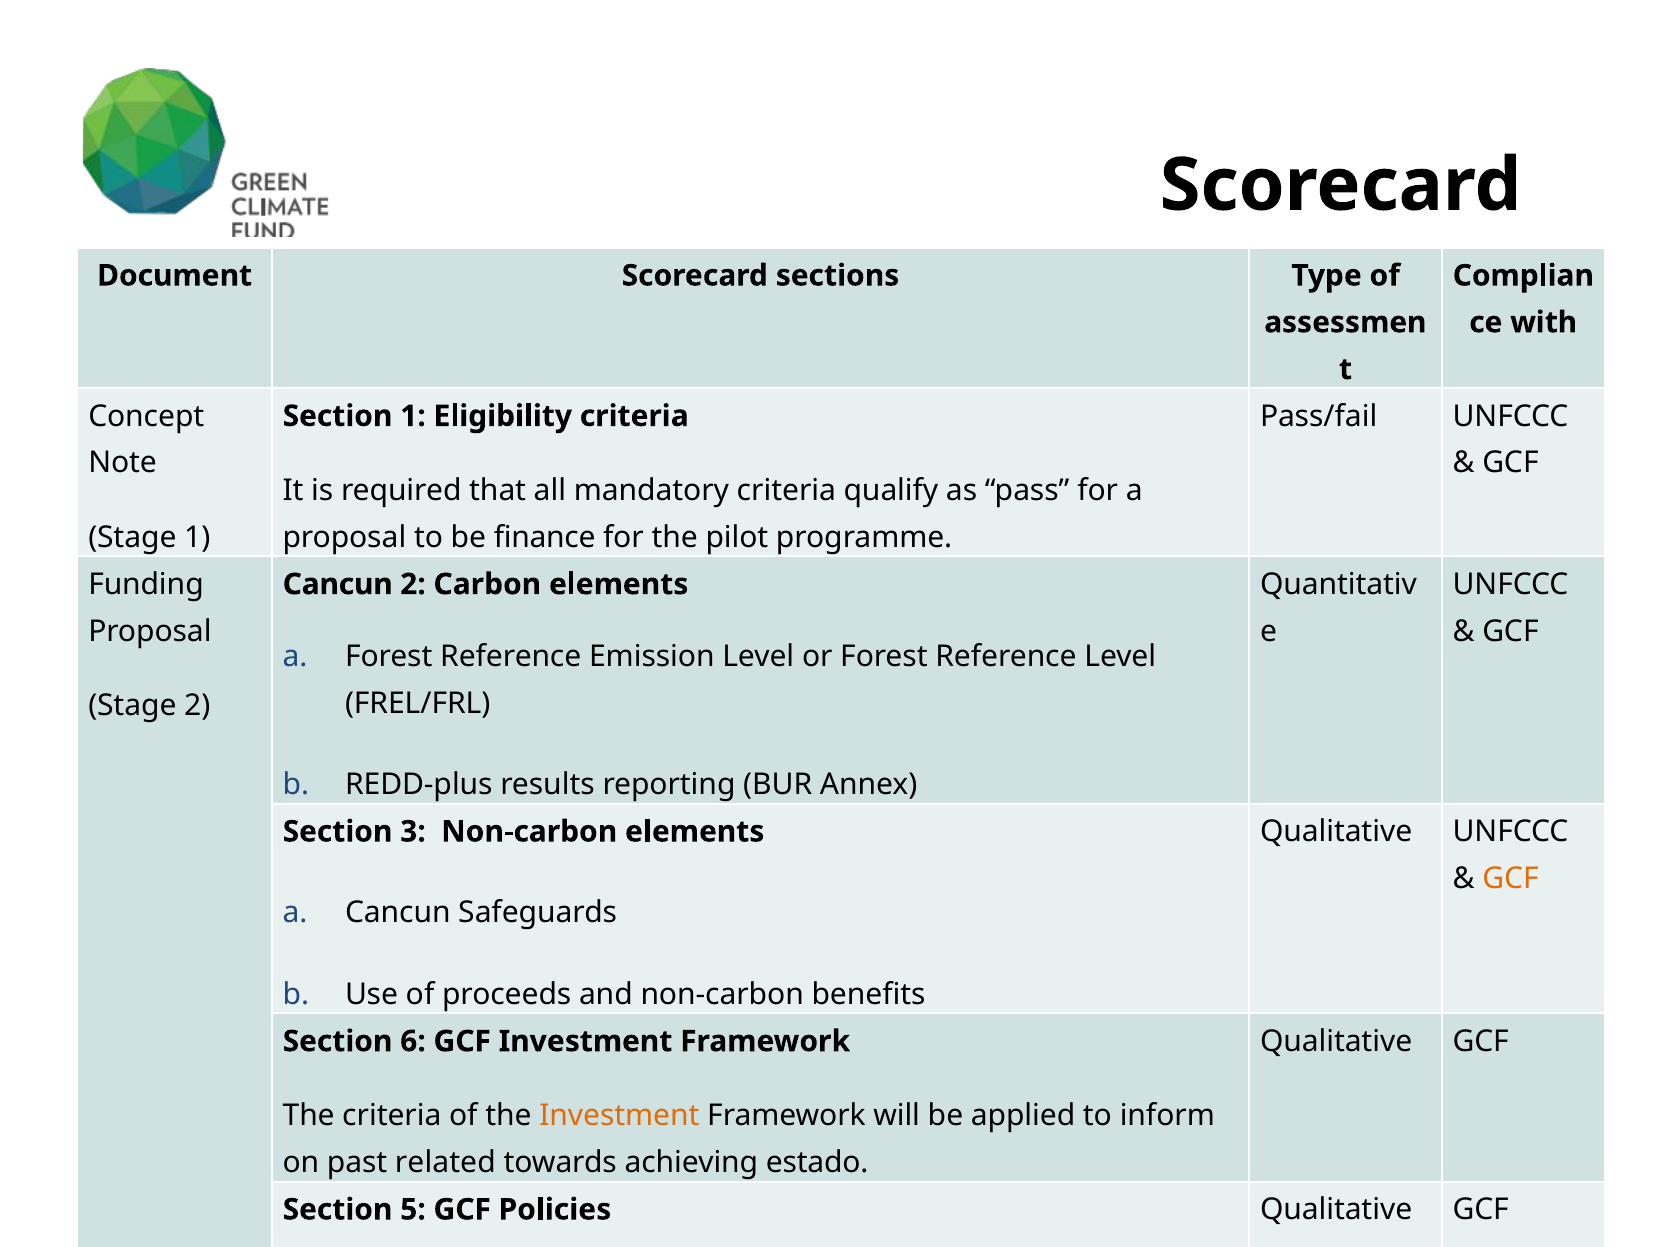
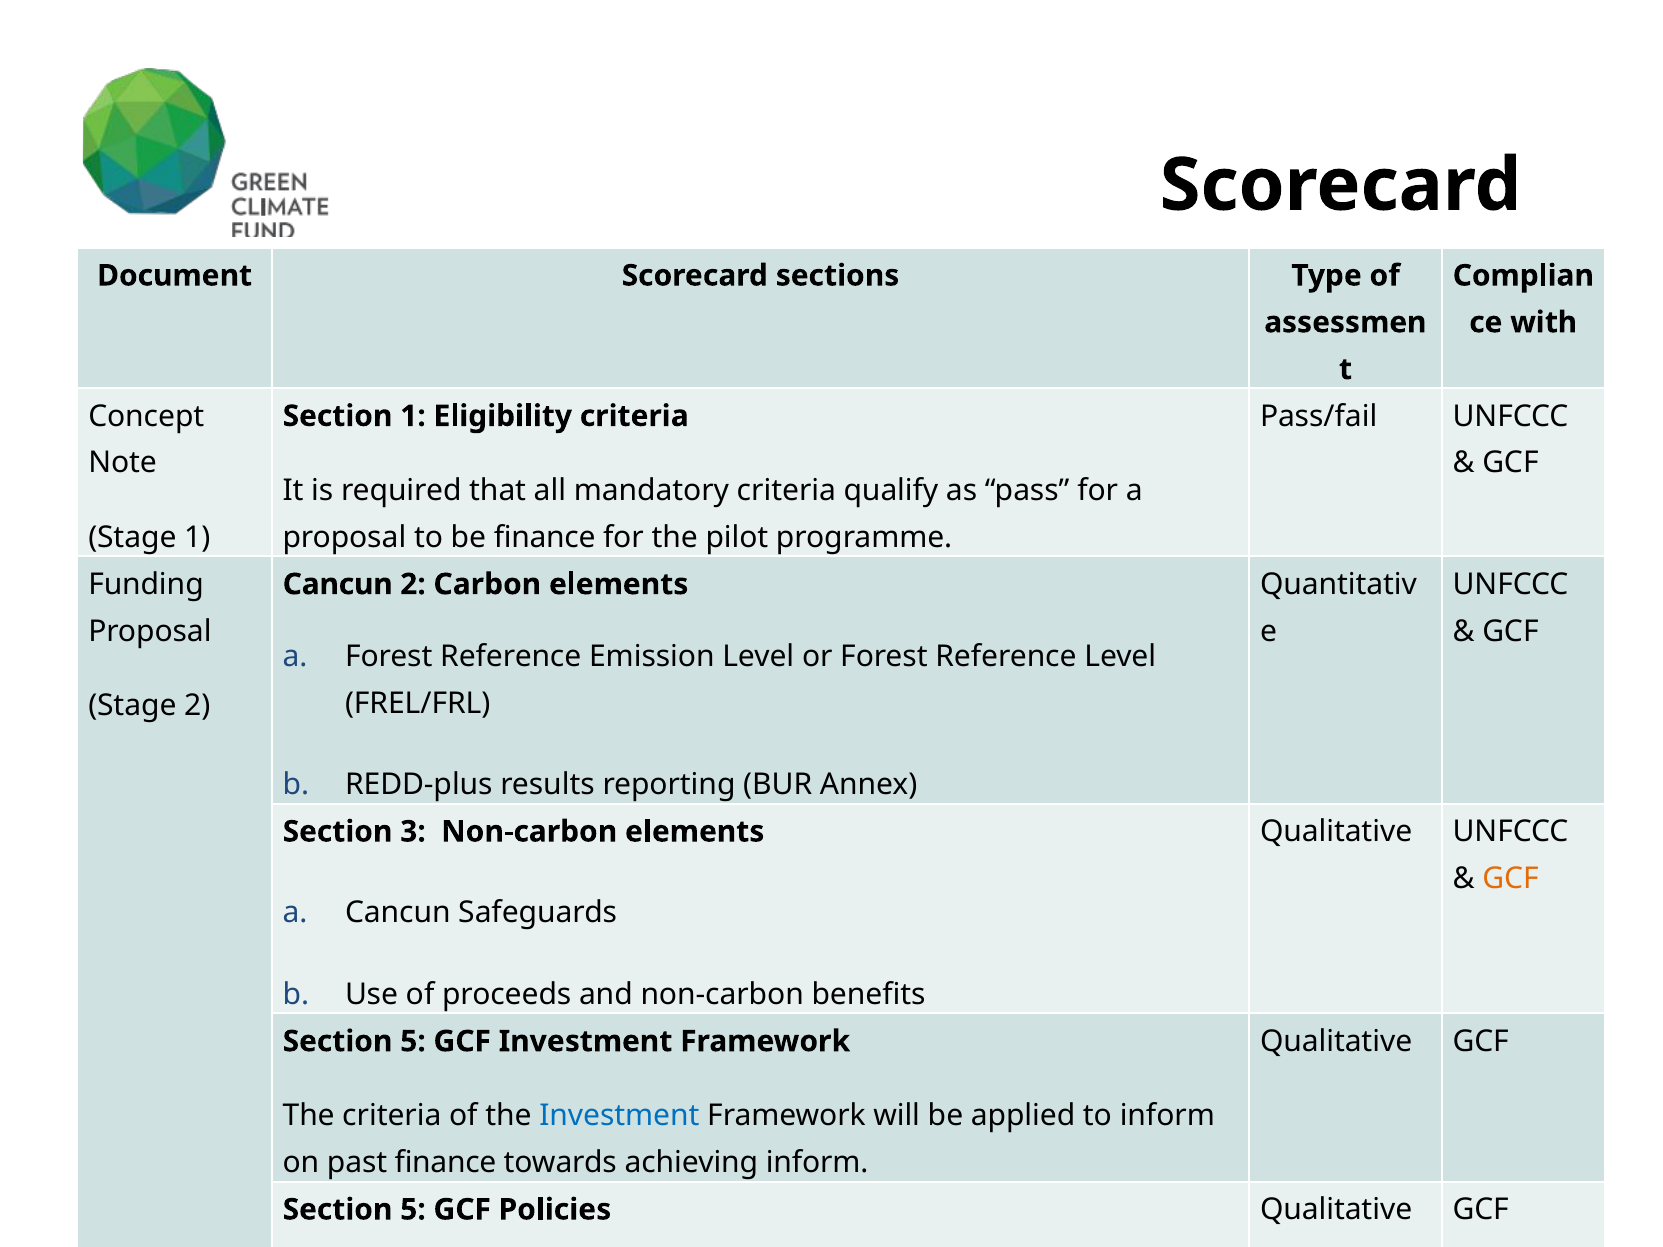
6: 6 -> 5 (413, 1042)
Investment colour: orange -> blue (619, 1116)
past related: related -> finance (446, 1163)
achieving estado: estado -> inform (817, 1163)
